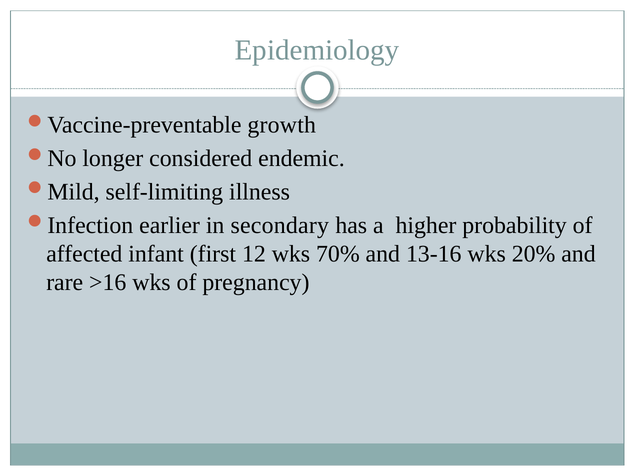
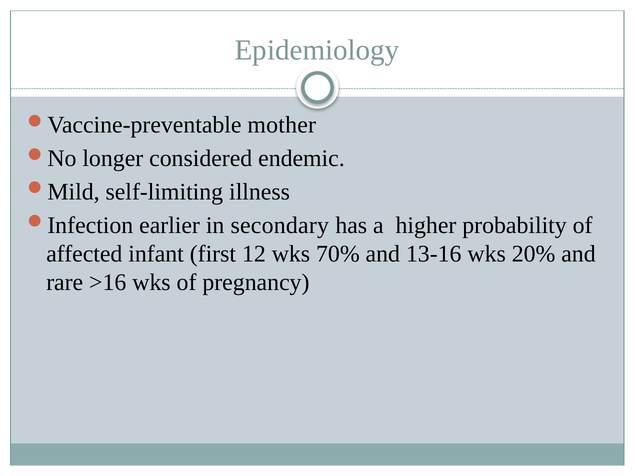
growth: growth -> mother (282, 125)
